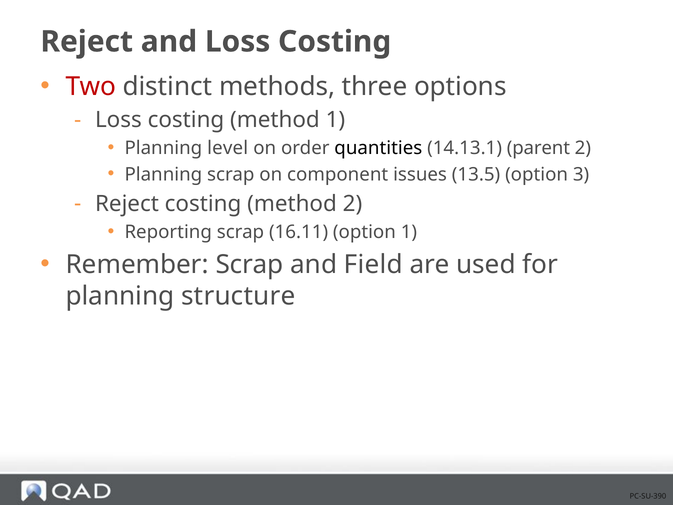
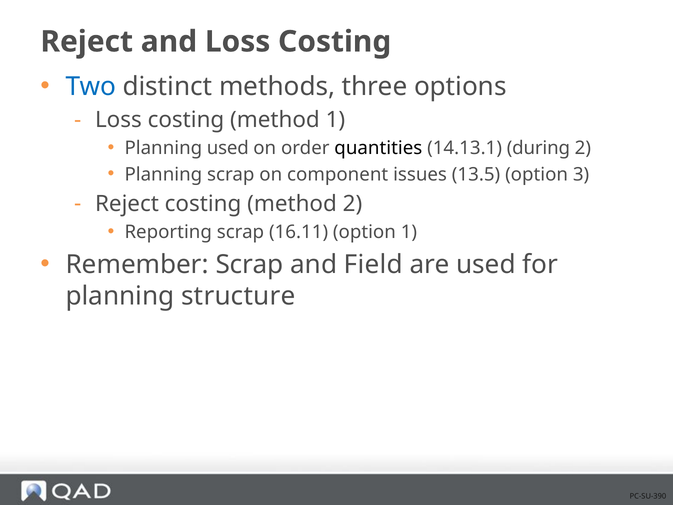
Two colour: red -> blue (91, 87)
Planning level: level -> used (228, 148)
parent: parent -> during (538, 148)
